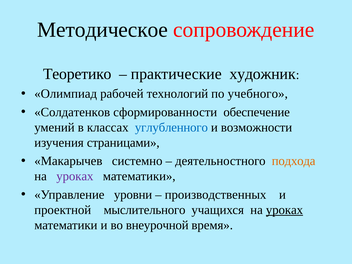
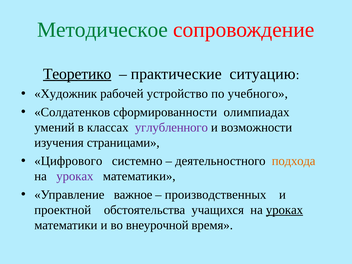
Методическое colour: black -> green (103, 30)
Теоретико underline: none -> present (77, 74)
художник: художник -> ситуацию (263, 74)
Олимпиад: Олимпиад -> Художник (66, 94)
технологий: технологий -> устройство (177, 94)
обеспечение: обеспечение -> олимпиадах (257, 112)
углубленного colour: blue -> purple (171, 127)
Макарычев: Макарычев -> Цифрового (68, 161)
уровни: уровни -> важное (133, 195)
мыслительного: мыслительного -> обстоятельства (145, 210)
